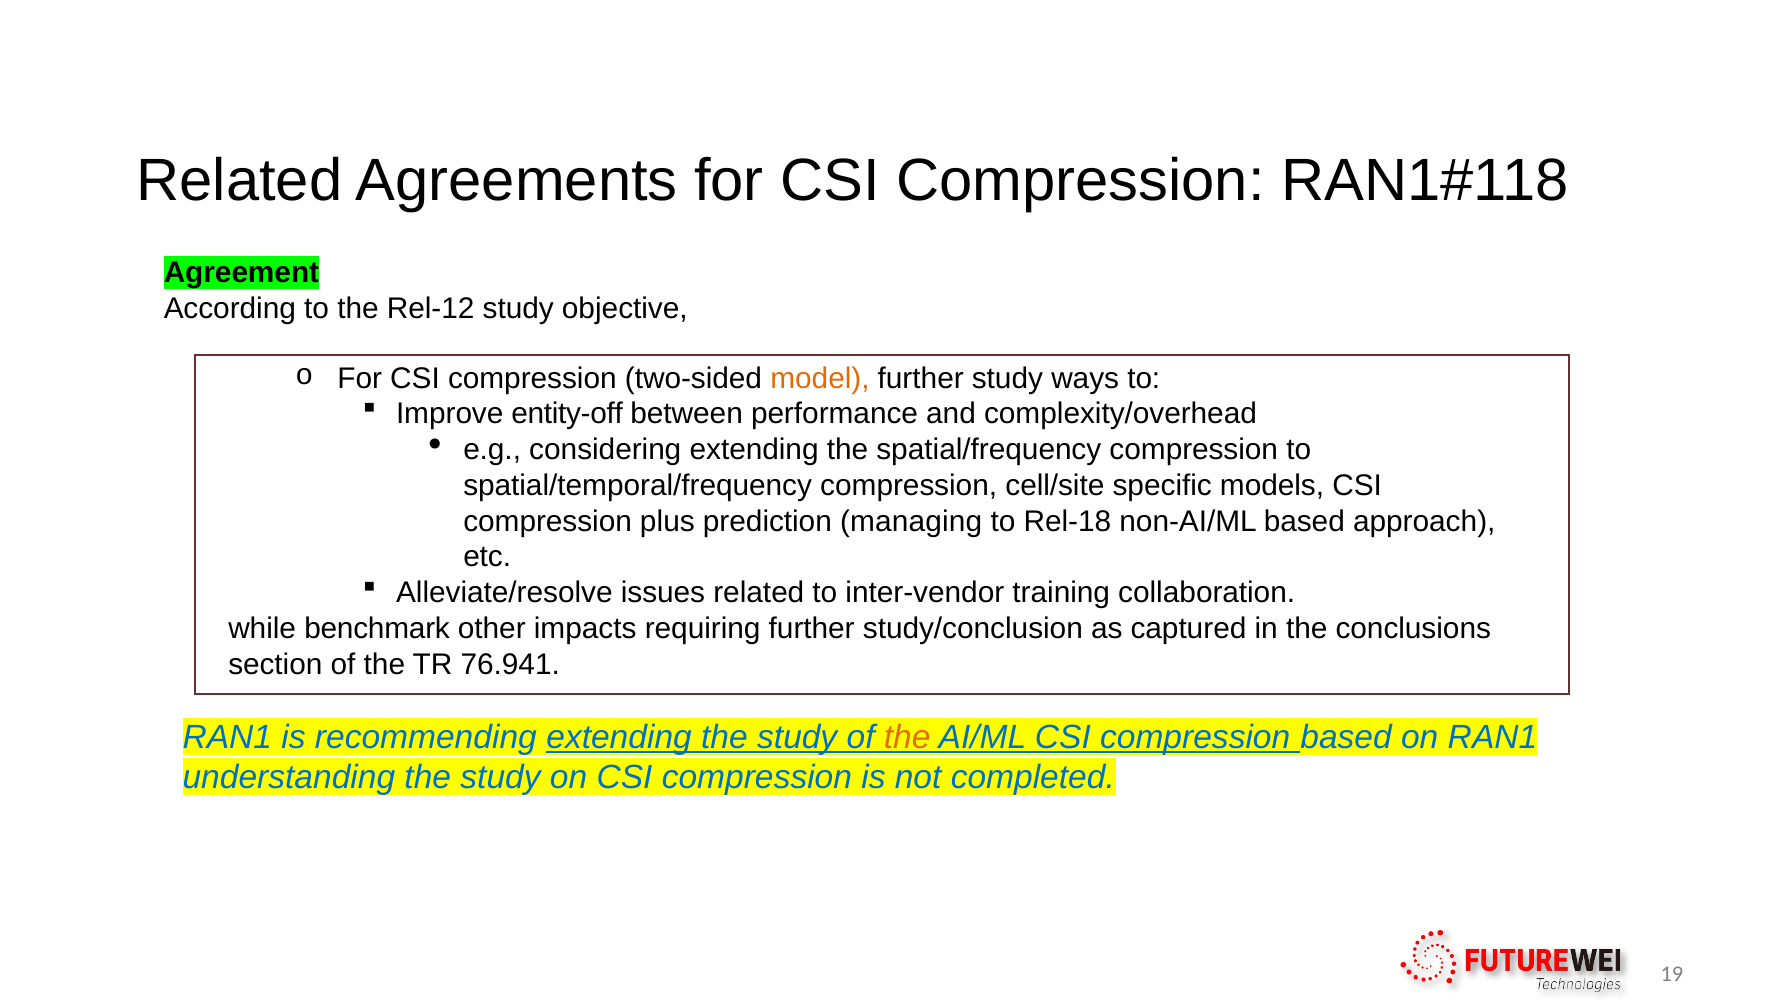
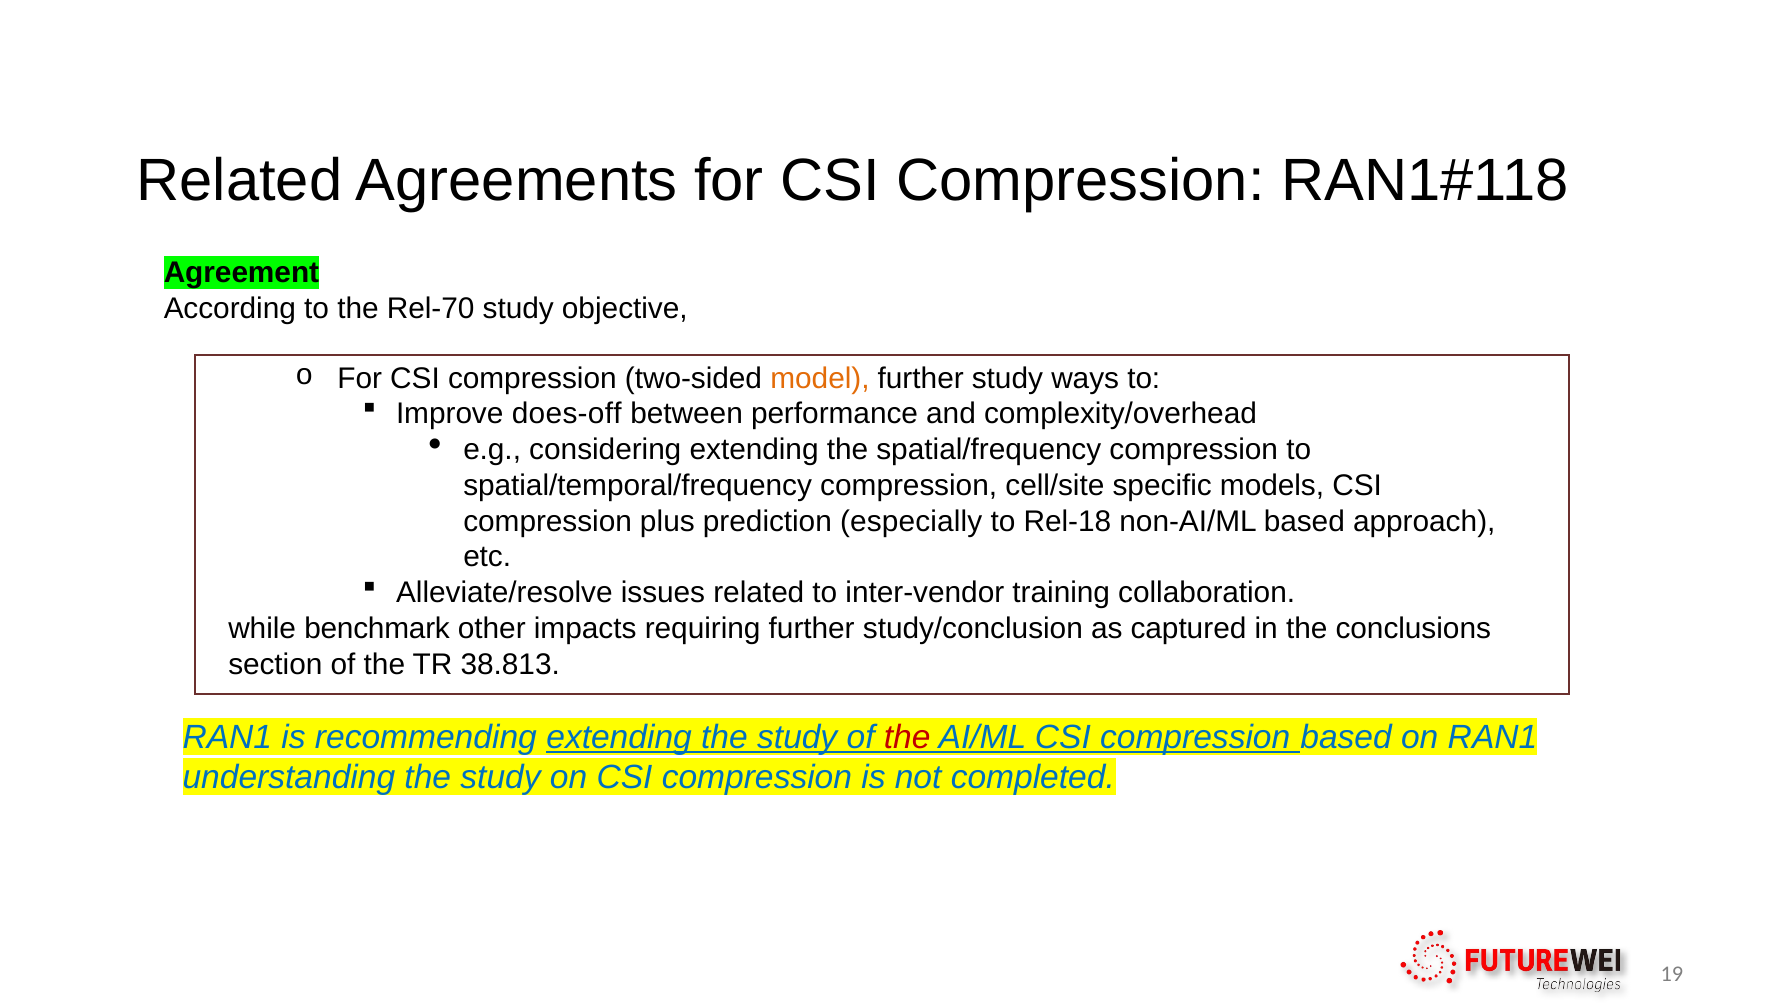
Rel-12: Rel-12 -> Rel-70 (431, 309)
entity-off: entity-off -> does-off (567, 414)
managing: managing -> especially (911, 522)
76.941: 76.941 -> 38.813 (510, 665)
the colour: orange -> red (907, 737)
